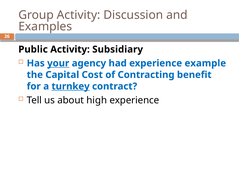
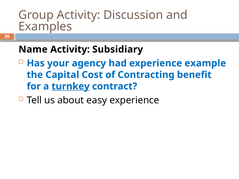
Public: Public -> Name (33, 49)
your underline: present -> none (58, 63)
high: high -> easy (97, 100)
